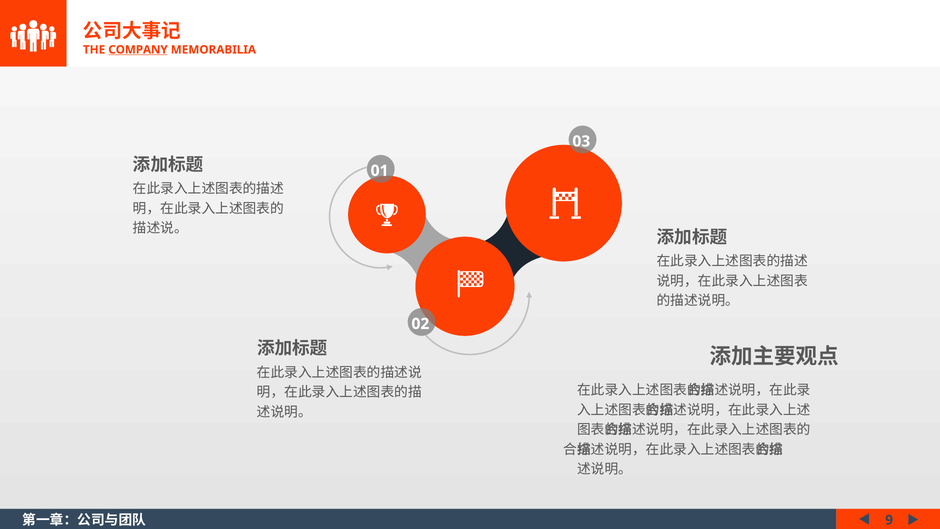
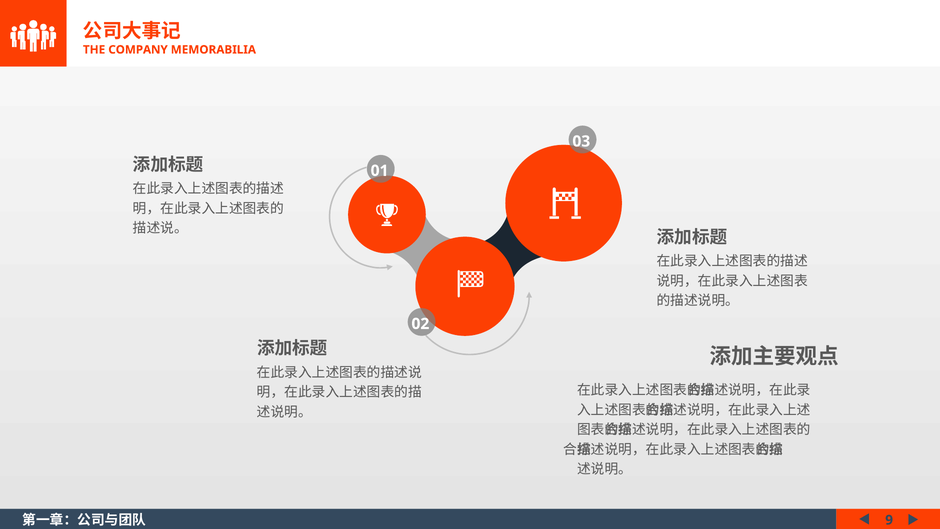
COMPANY underline: present -> none (138, 50)
